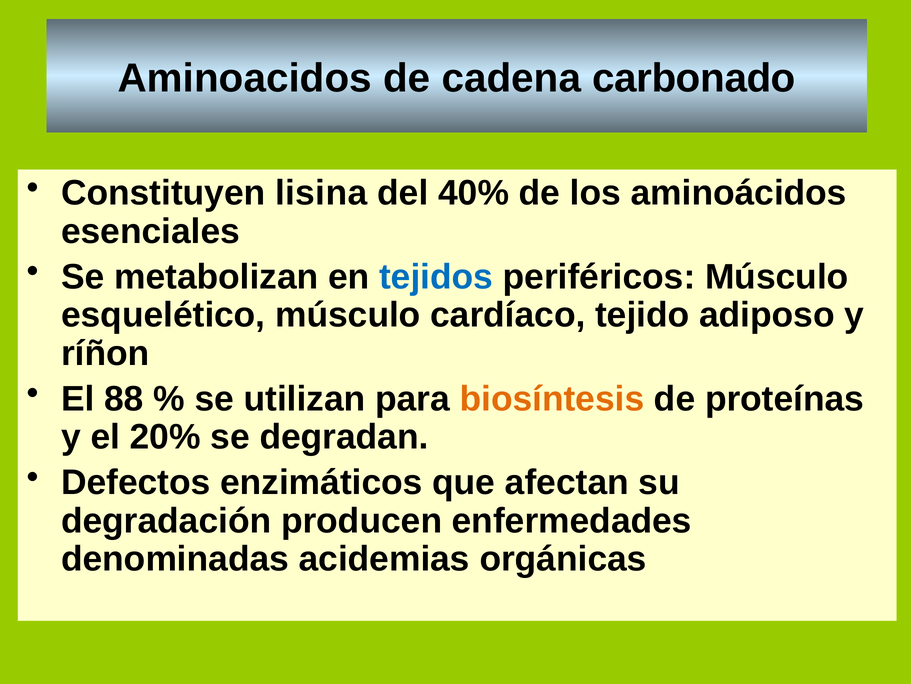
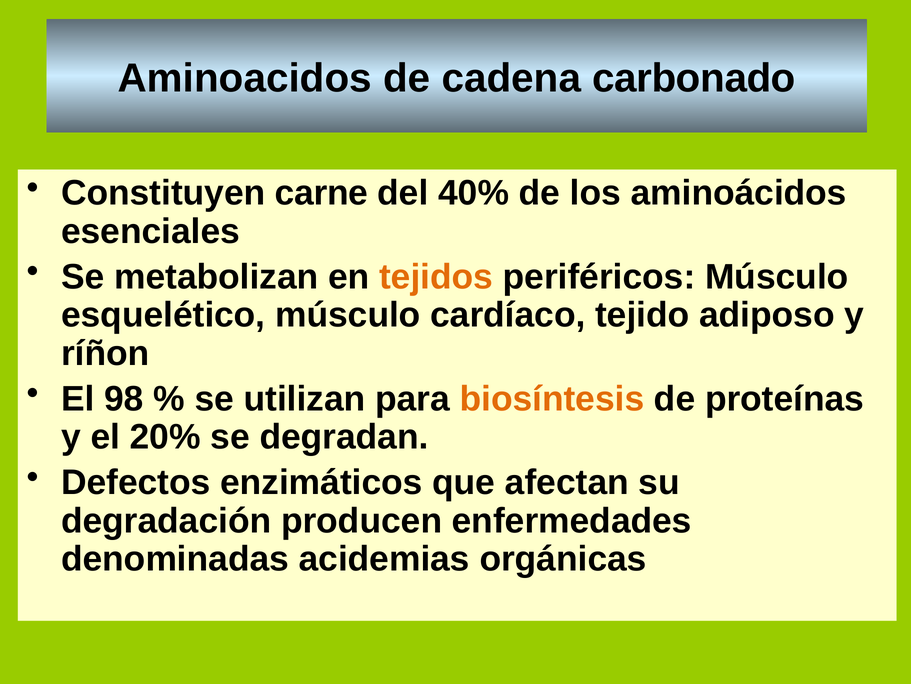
lisina: lisina -> carne (321, 193)
tejidos colour: blue -> orange (436, 277)
88: 88 -> 98 (124, 398)
